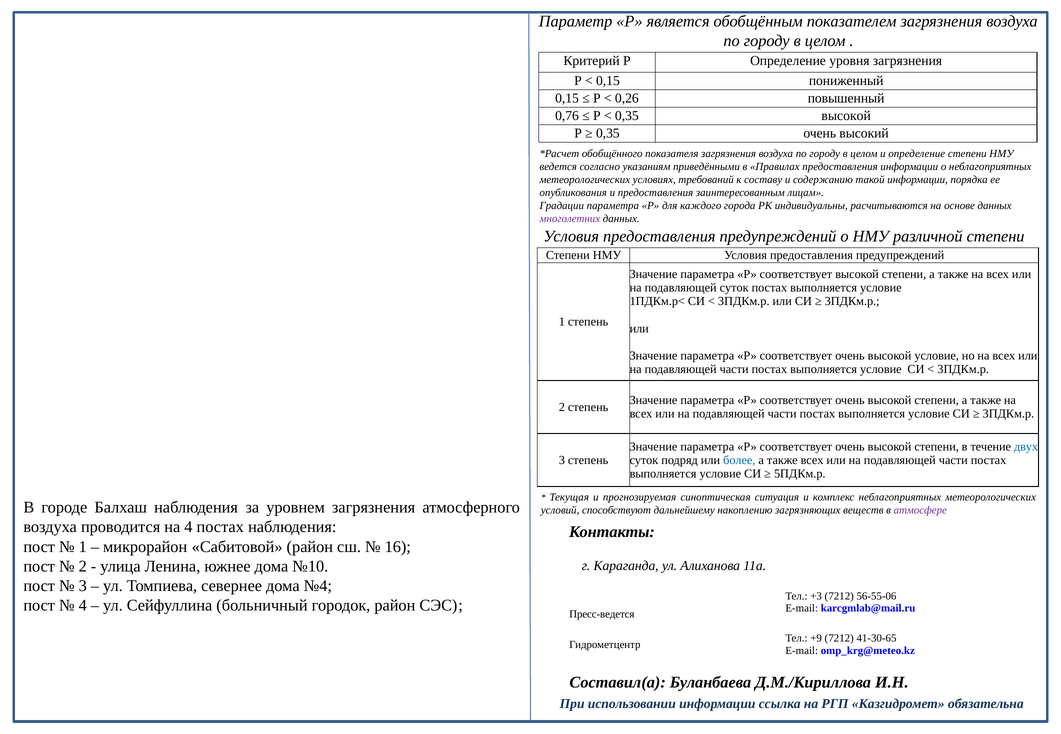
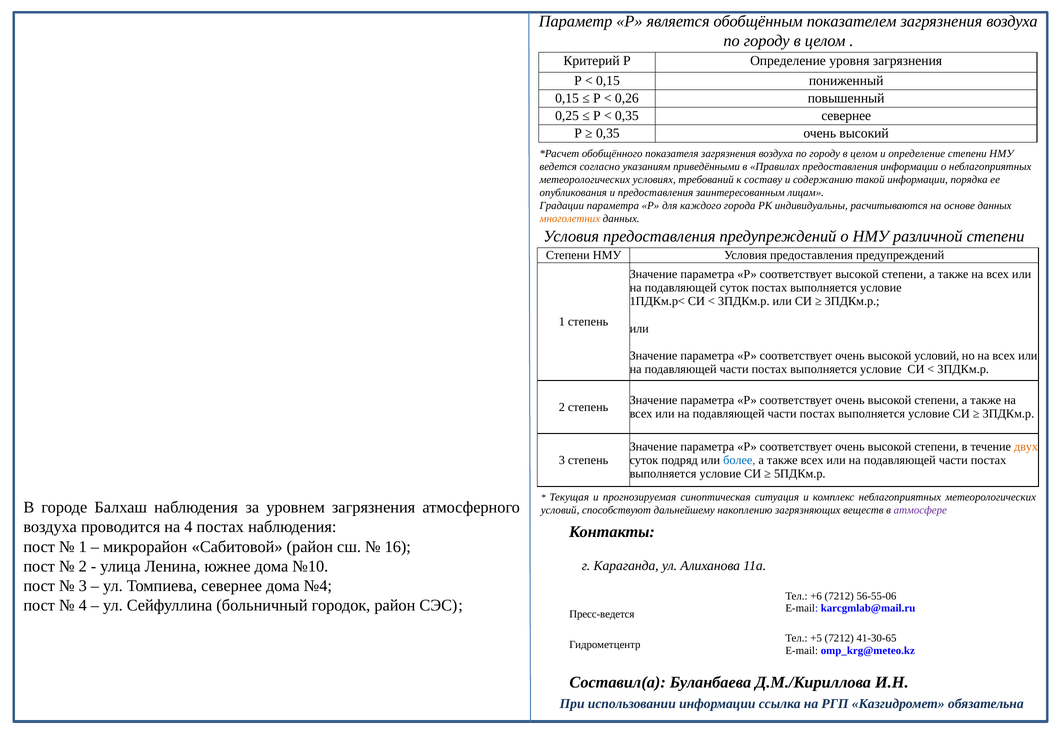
0,76: 0,76 -> 0,25 (567, 116)
0,35 высокой: высокой -> севернее (846, 116)
многолетних colour: purple -> orange (570, 219)
высокой условие: условие -> условий (937, 356)
двух colour: blue -> orange (1026, 447)
+3: +3 -> +6 (816, 596)
+9: +9 -> +5 (816, 639)
